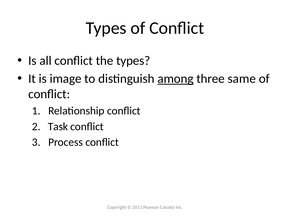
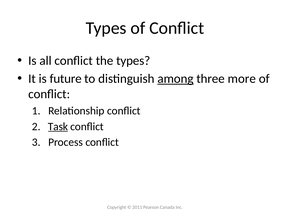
image: image -> future (66, 79)
same: same -> more (242, 79)
Task underline: none -> present (58, 127)
